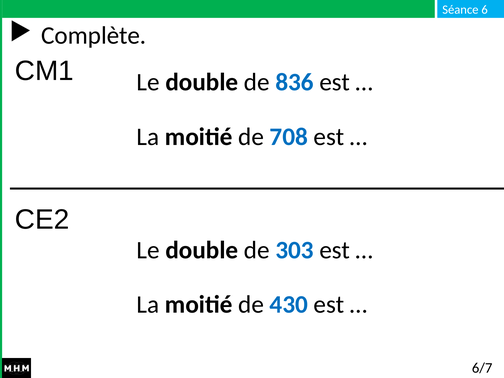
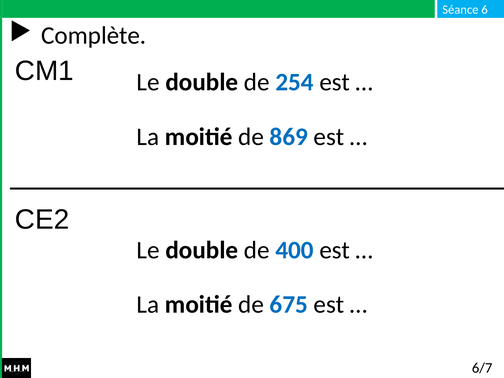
836: 836 -> 254 (295, 82)
708: 708 -> 869 (289, 137)
303: 303 -> 400 (295, 250)
430: 430 -> 675 (289, 305)
